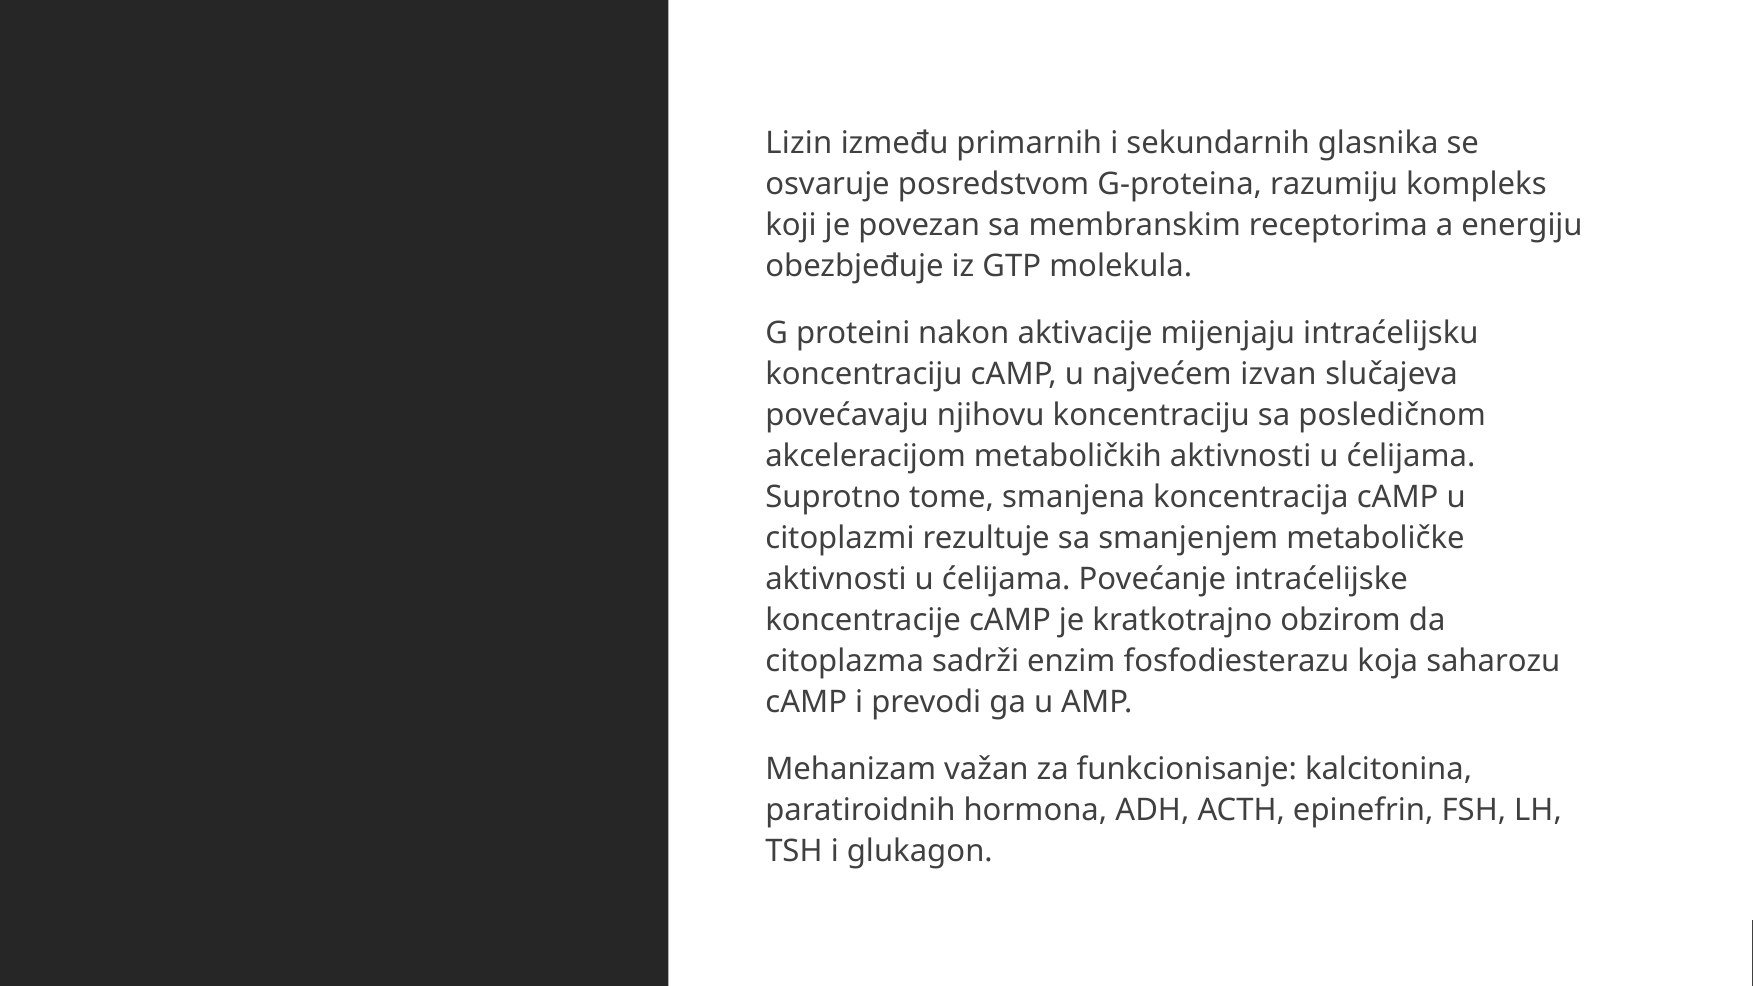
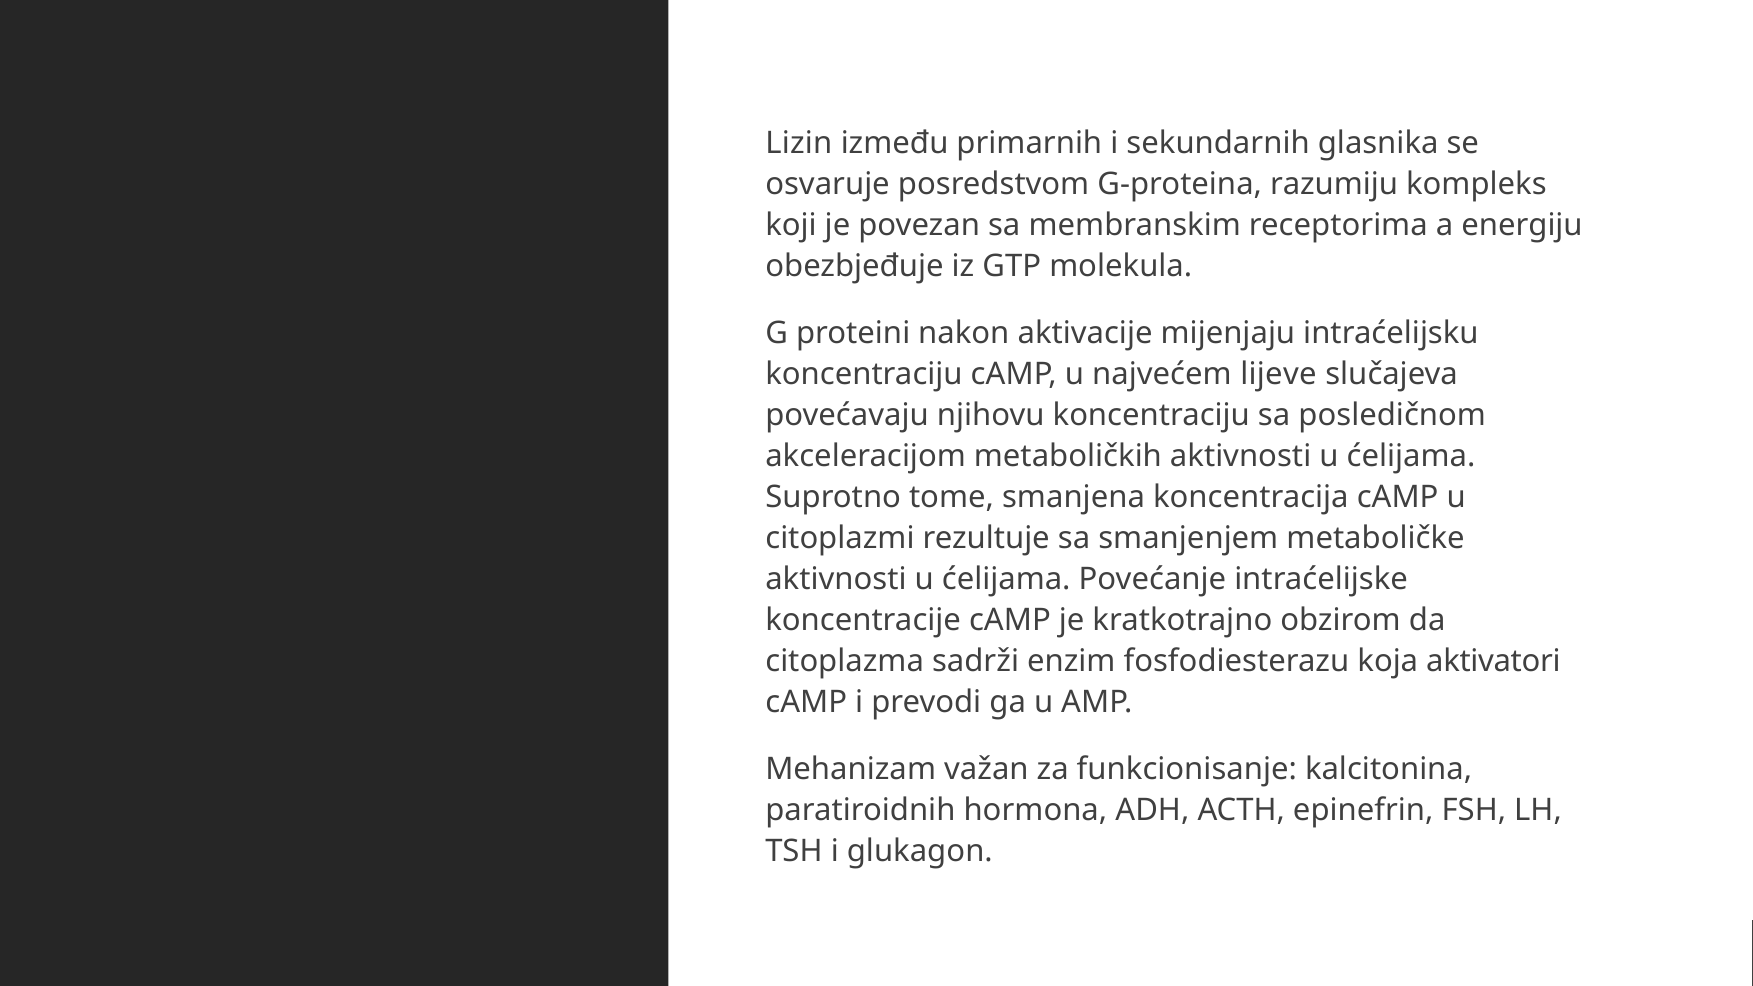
izvan: izvan -> lijeve (1278, 374)
saharozu: saharozu -> aktivatori (1493, 661)
